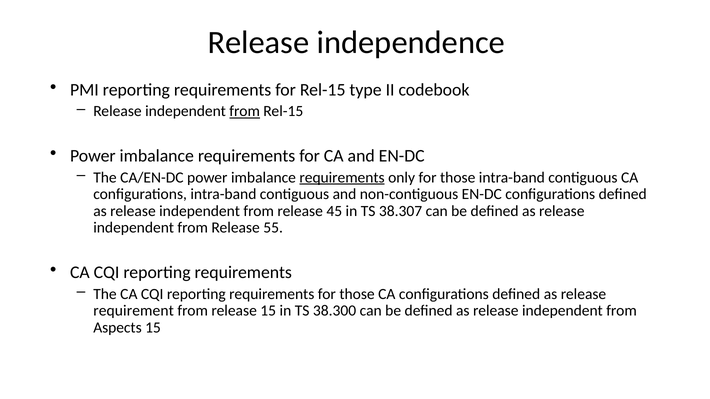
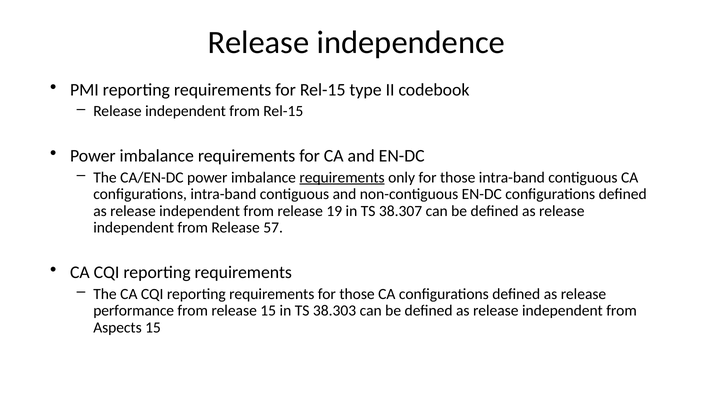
from underline: present -> none (245, 111)
45: 45 -> 19 (334, 211)
55: 55 -> 57 (273, 228)
requirement: requirement -> performance (134, 311)
38.300: 38.300 -> 38.303 (335, 311)
